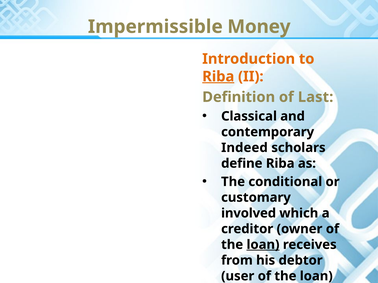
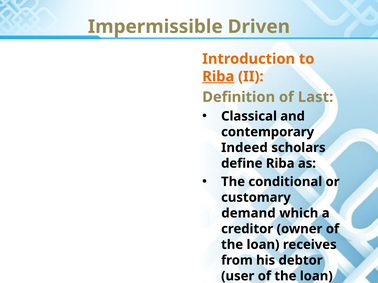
Money: Money -> Driven (259, 27)
involved: involved -> demand (248, 214)
loan underline: present -> none (263, 245)
